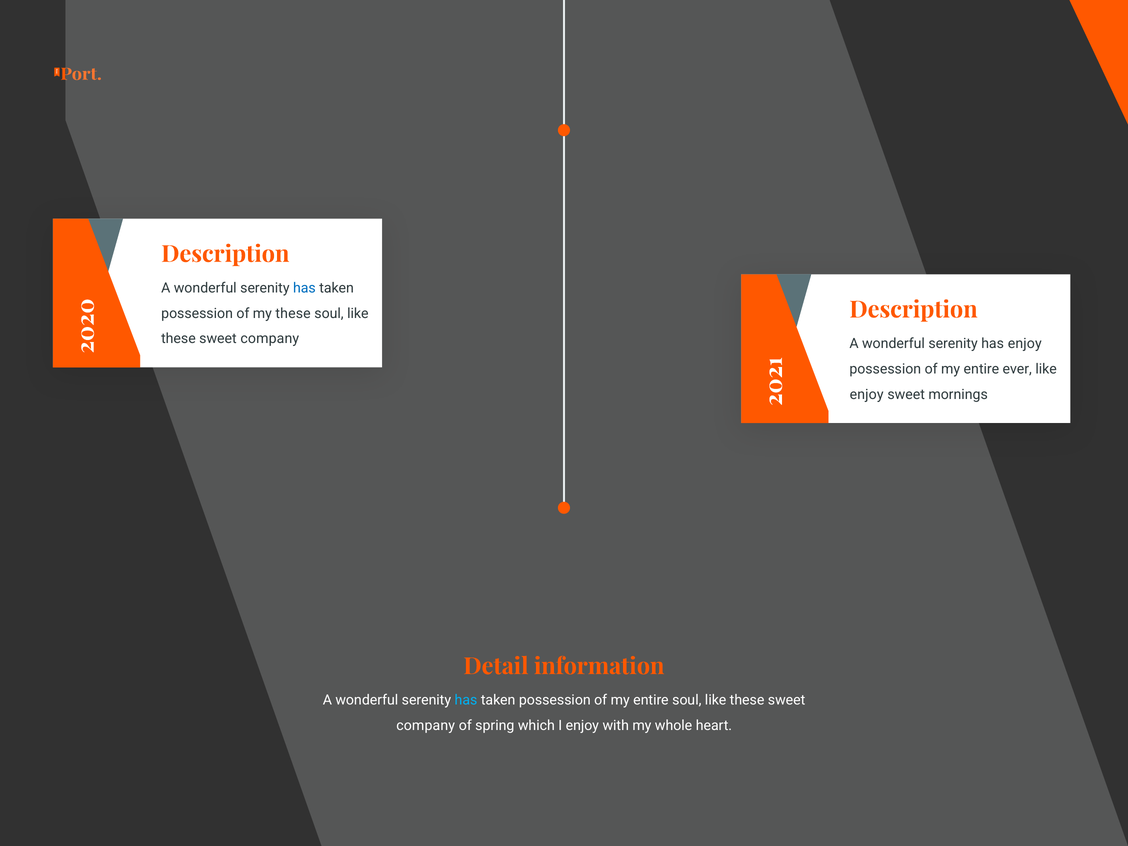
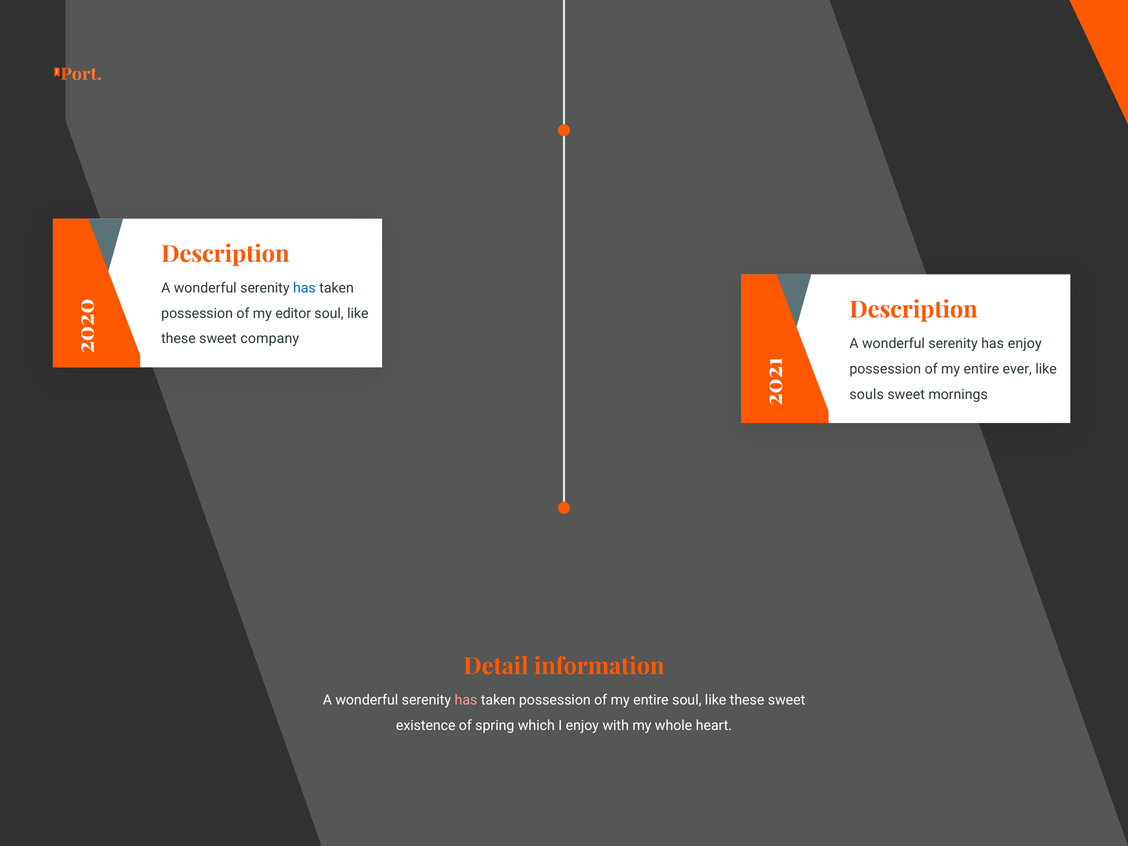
my these: these -> editor (293, 313)
enjoy: enjoy -> souls (867, 394)
has colour: light blue -> pink (466, 700)
company: company -> existence (426, 726)
